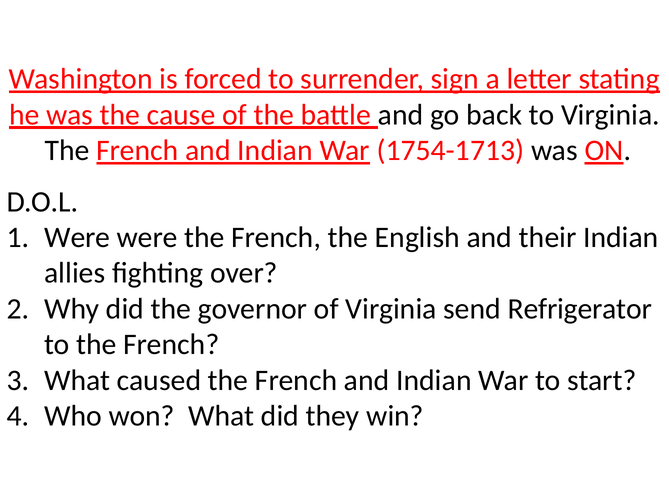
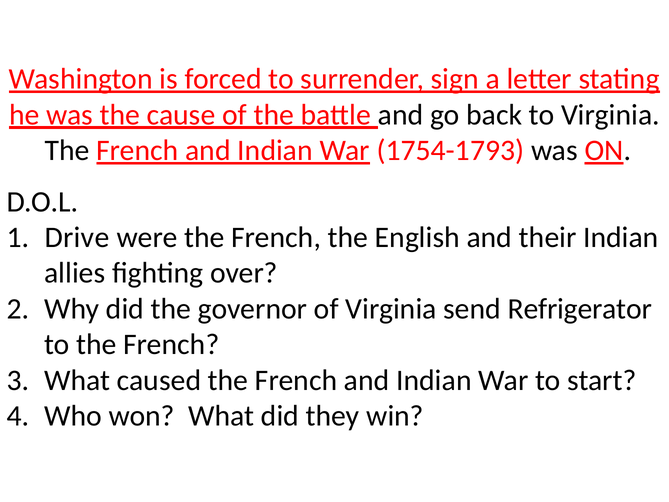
1754-1713: 1754-1713 -> 1754-1793 (450, 150)
Were: Were -> Drive (77, 237)
